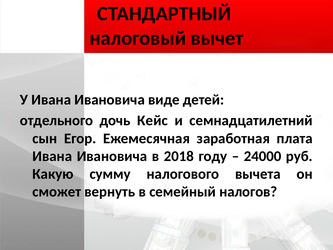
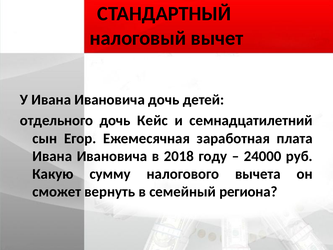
Ивановича виде: виде -> дочь (164, 100)
налогов: налогов -> региона (248, 192)
